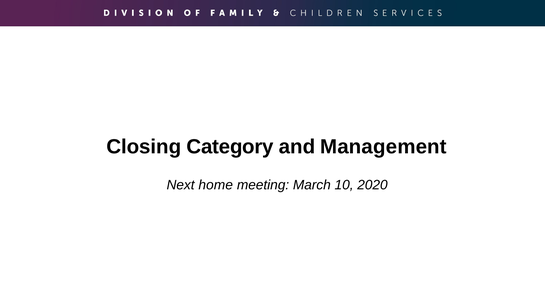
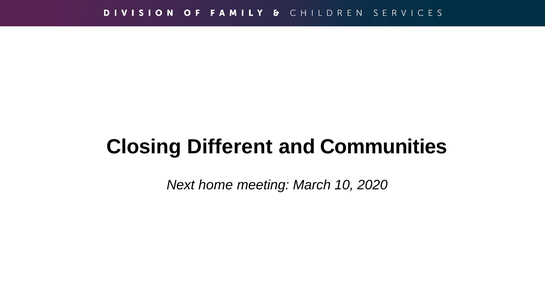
Category: Category -> Different (230, 146)
Management: Management -> Communities (384, 146)
